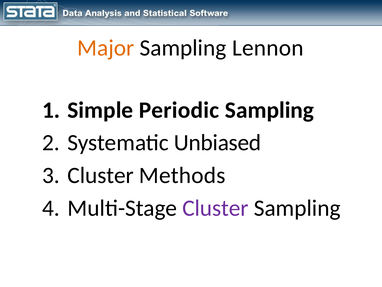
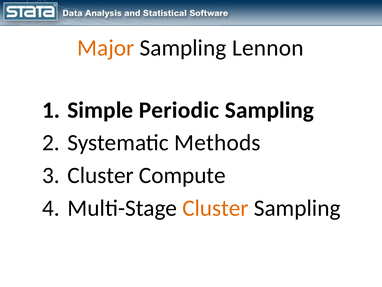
Unbiased: Unbiased -> Methods (217, 143)
Methods: Methods -> Compute (182, 175)
Cluster colour: purple -> orange (215, 208)
